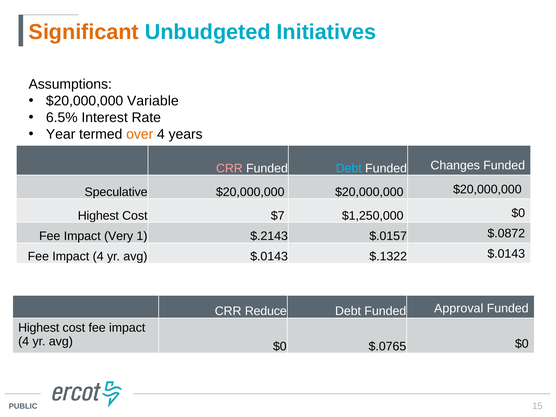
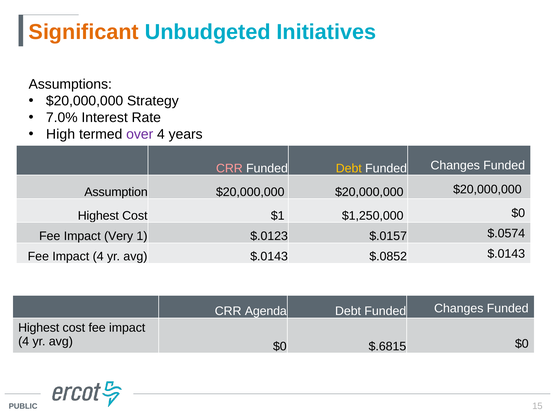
Variable: Variable -> Strategy (153, 101)
6.5%: 6.5% -> 7.0% (62, 118)
Year: Year -> High (61, 134)
over colour: orange -> purple (140, 134)
Debt colour: light blue -> yellow (349, 168)
Speculative: Speculative -> Assumption (116, 192)
$7: $7 -> $1 (278, 216)
$.2143: $.2143 -> $.0123 (269, 236)
$.0872: $.0872 -> $.0574 (506, 233)
$.1322: $.1322 -> $.0852 (388, 257)
Reduce: Reduce -> Agenda (266, 311)
Approval: Approval -> Changes (459, 308)
$.0765: $.0765 -> $.6815 (387, 346)
